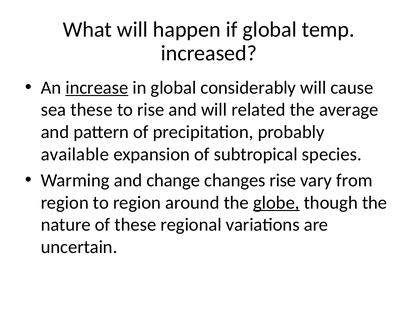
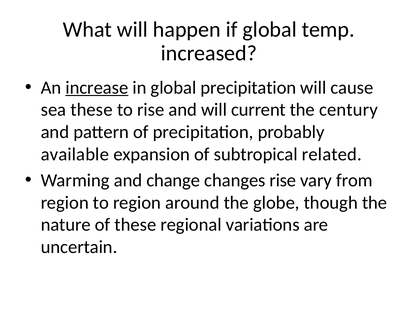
global considerably: considerably -> precipitation (248, 88)
related: related -> current (258, 110)
average: average -> century (349, 110)
species: species -> related (332, 155)
globe underline: present -> none (276, 203)
